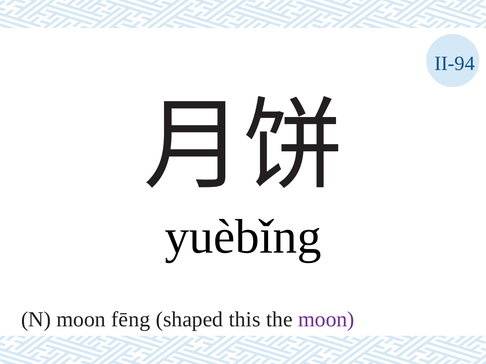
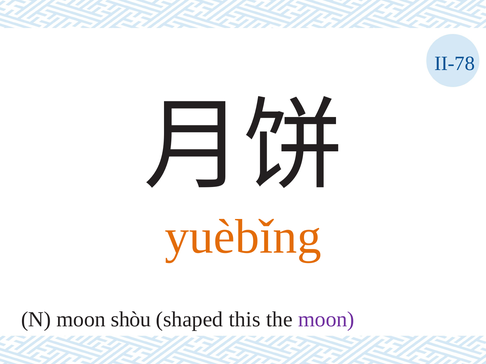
II-94: II-94 -> II-78 (455, 64)
yuèbǐng colour: black -> orange (243, 237)
fēng: fēng -> shòu (131, 320)
